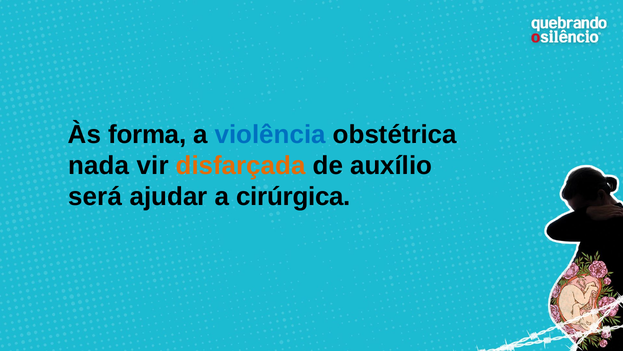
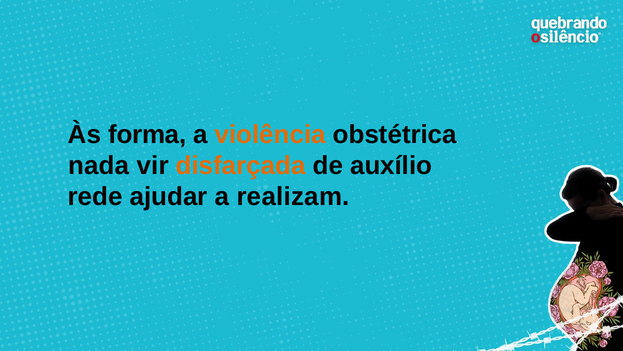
violência colour: blue -> orange (270, 134)
será: será -> rede (95, 196)
cirúrgica: cirúrgica -> realizam (293, 196)
